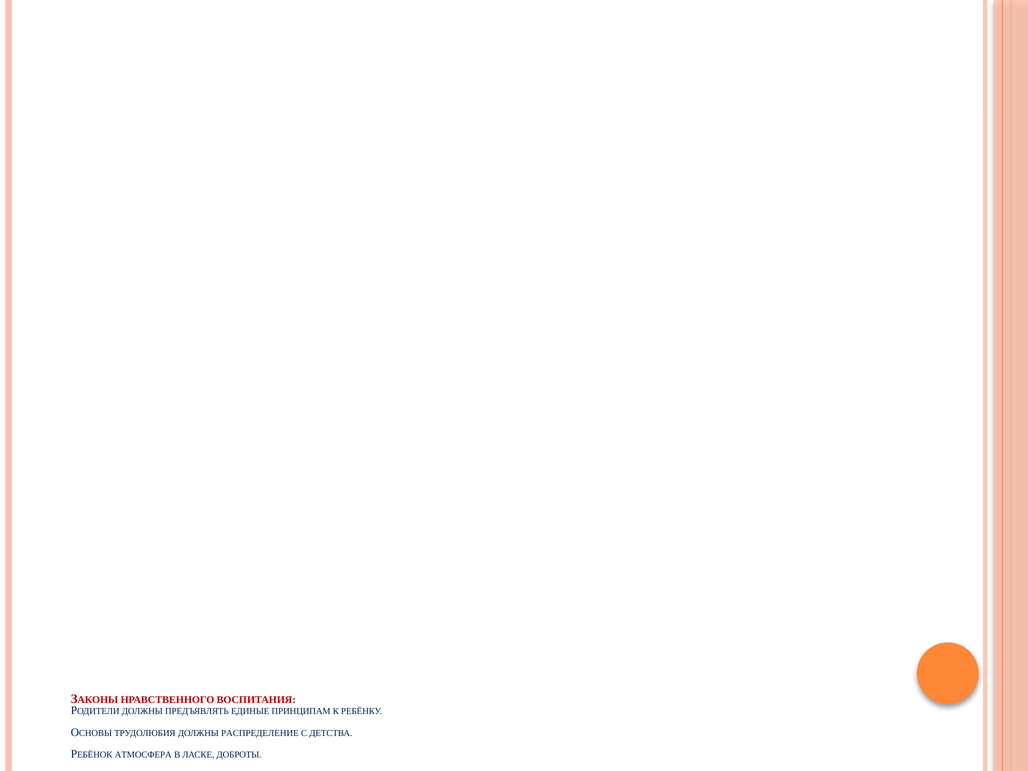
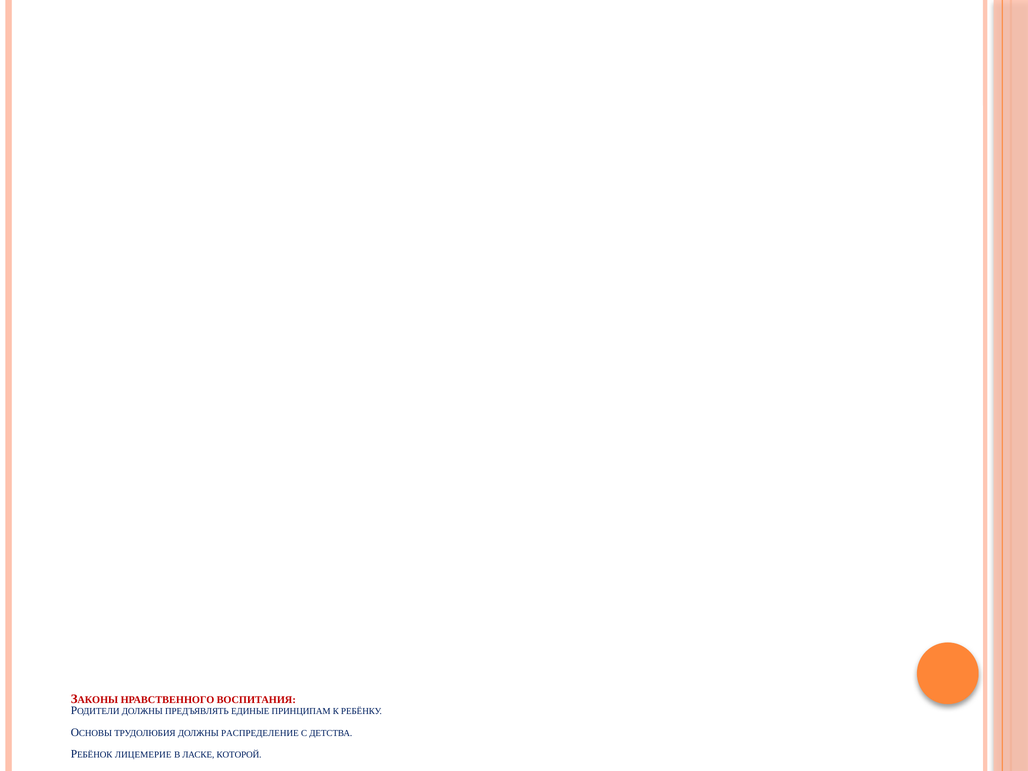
АТМОСФЕРА: АТМОСФЕРА -> ЛИЦЕМЕРИЕ (143, 755)
ДОБРОТЫ: ДОБРОТЫ -> КОТОРОЙ (239, 755)
